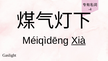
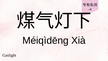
Xià underline: present -> none (78, 40)
